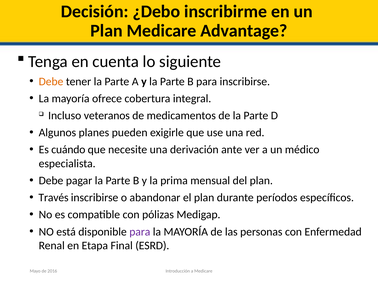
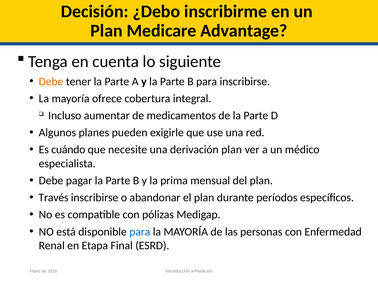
veteranos: veteranos -> aumentar (107, 115)
derivación ante: ante -> plan (232, 149)
para colour: purple -> blue (140, 231)
